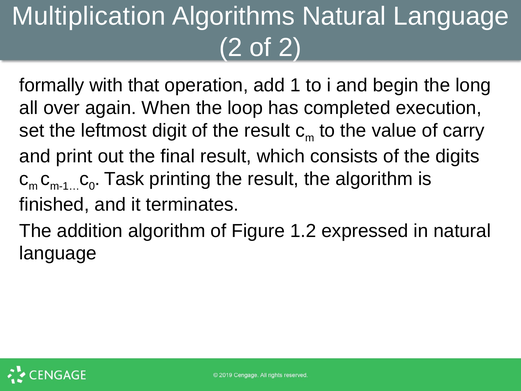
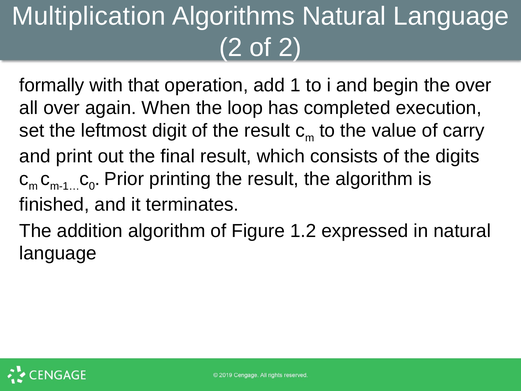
the long: long -> over (473, 85)
Task: Task -> Prior (124, 179)
